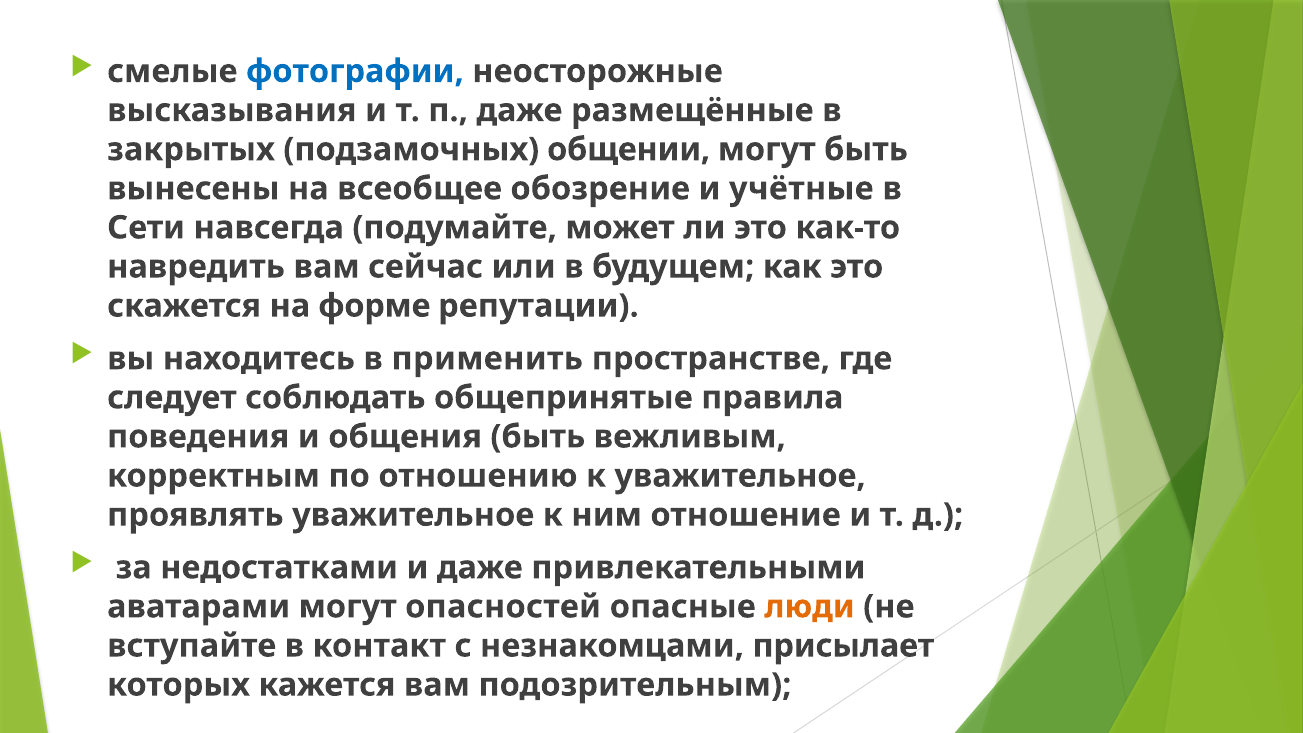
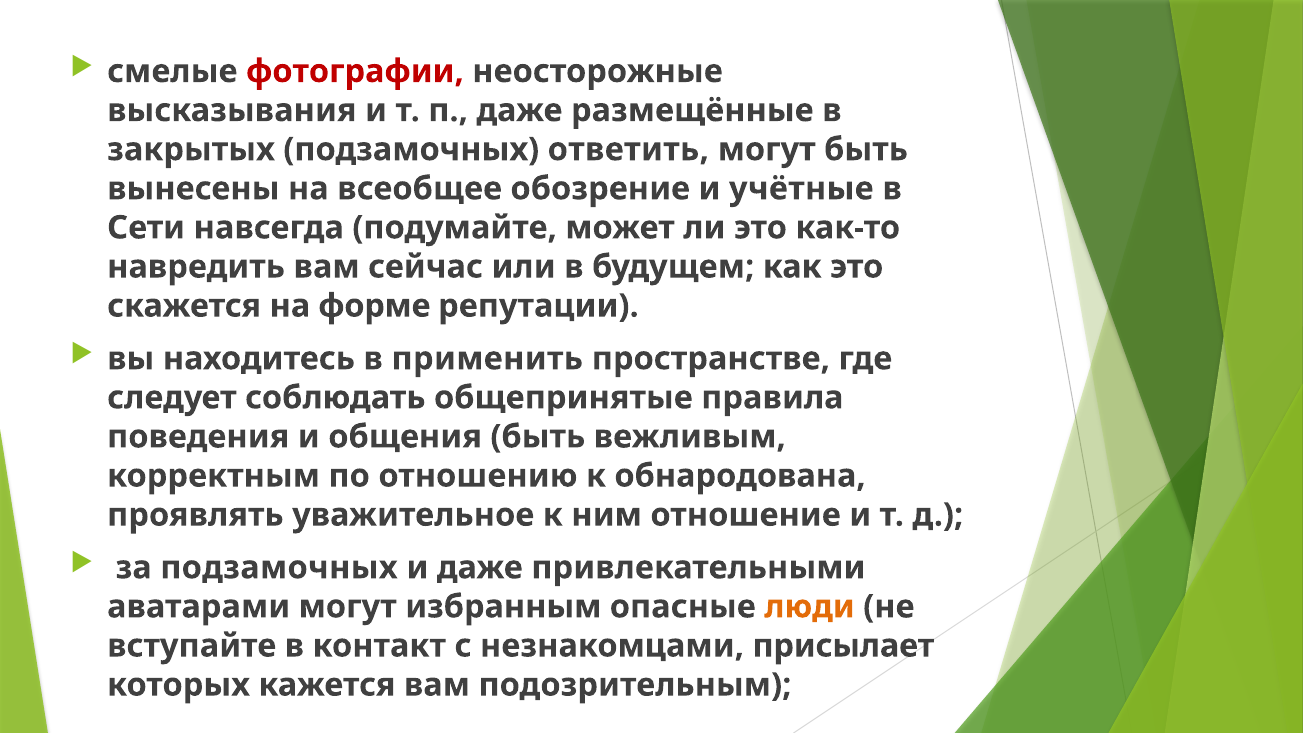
фотографии colour: blue -> red (355, 71)
общении: общении -> ответить (628, 149)
к уважительное: уважительное -> обнародована (740, 476)
за недостатками: недостатками -> подзамочных (279, 568)
опасностей: опасностей -> избранным (503, 607)
